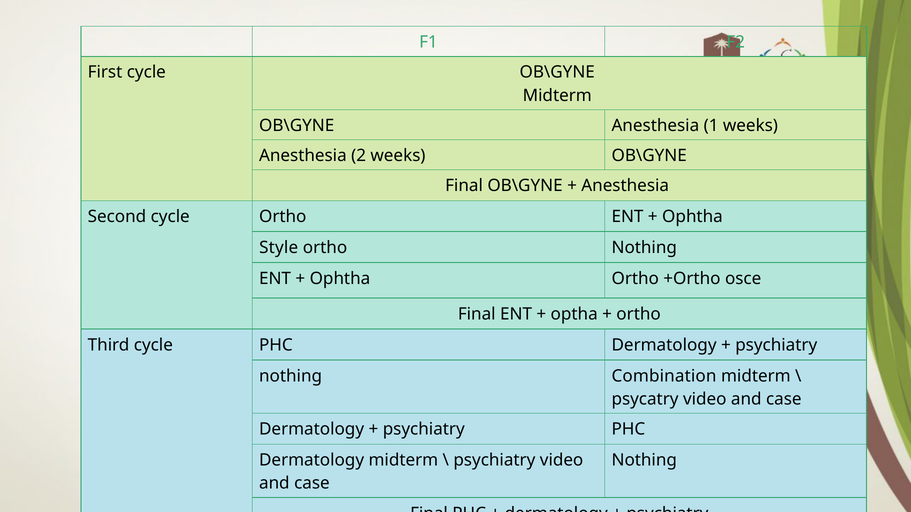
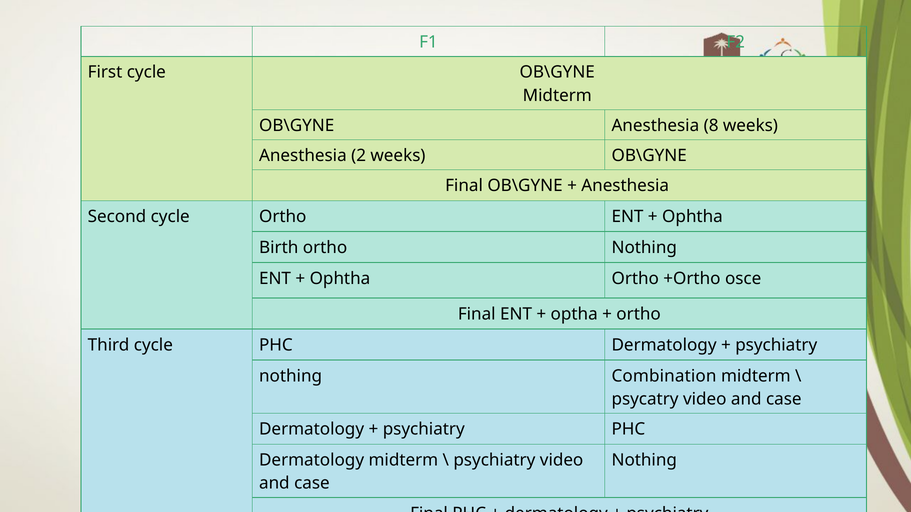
1: 1 -> 8 (711, 126)
Style: Style -> Birth (279, 248)
